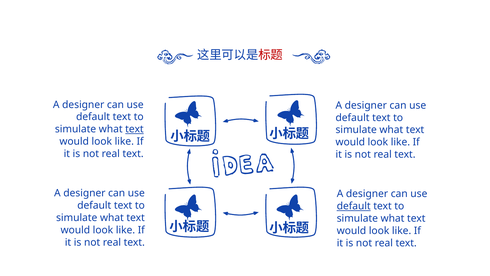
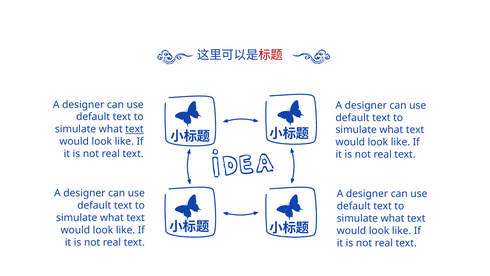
default underline: present -> none (354, 206)
